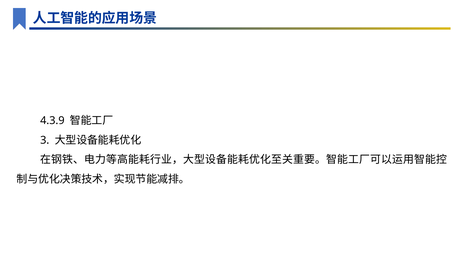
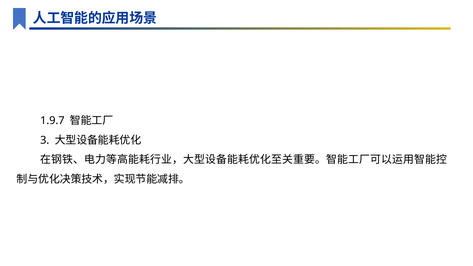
4.3.9: 4.3.9 -> 1.9.7 (52, 121)
